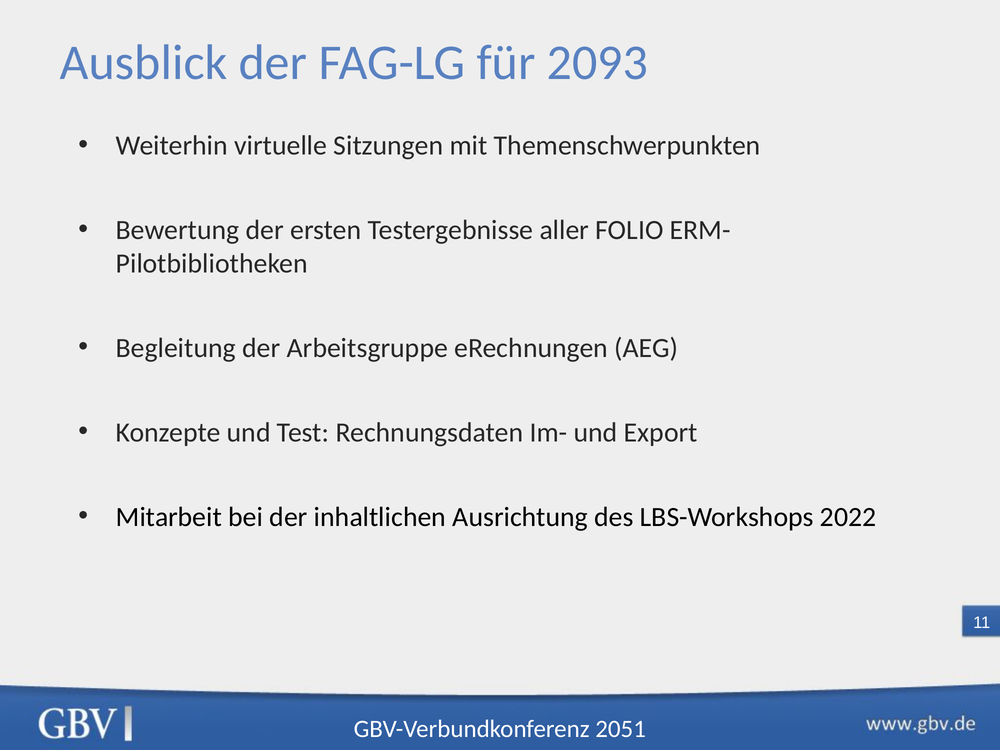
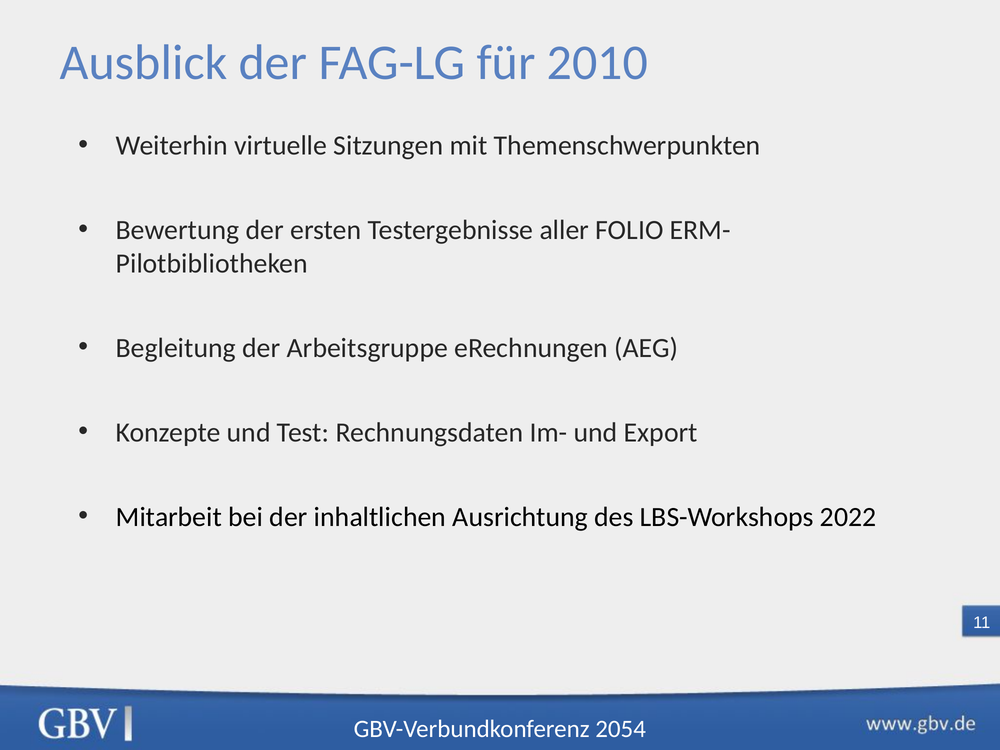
2093: 2093 -> 2010 (597, 63)
2051: 2051 -> 2054 (621, 729)
